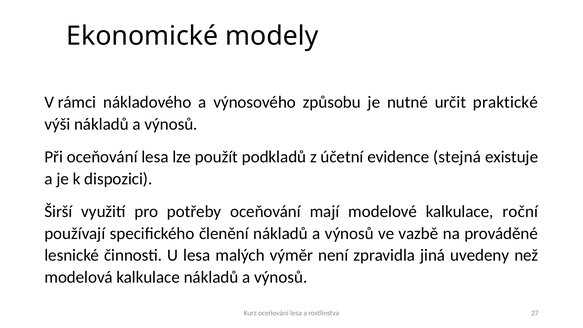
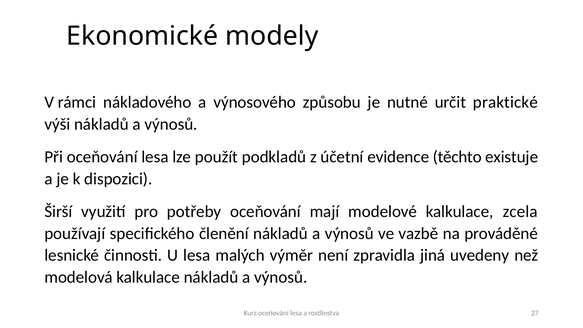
stejná: stejná -> těchto (457, 157)
roční: roční -> zcela (520, 212)
